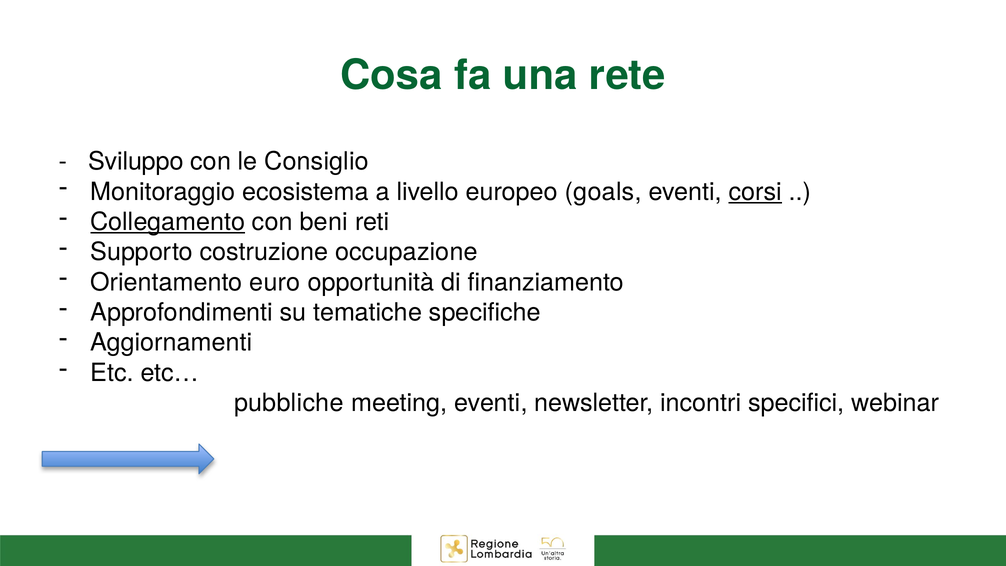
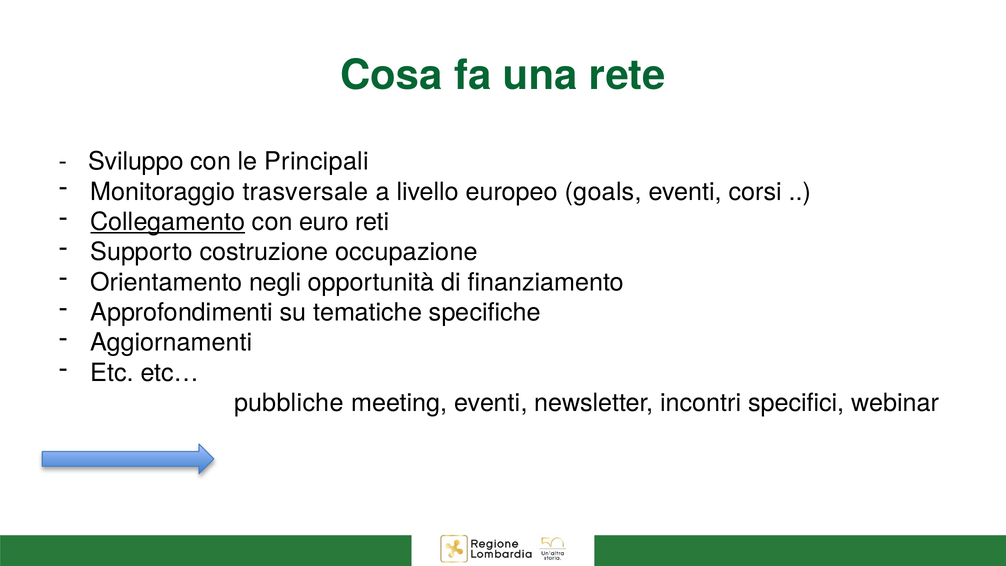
Consiglio: Consiglio -> Principali (317, 161)
ecosistema: ecosistema -> trasversale (305, 192)
corsi underline: present -> none (755, 192)
beni: beni -> euro (324, 222)
euro: euro -> negli (275, 282)
